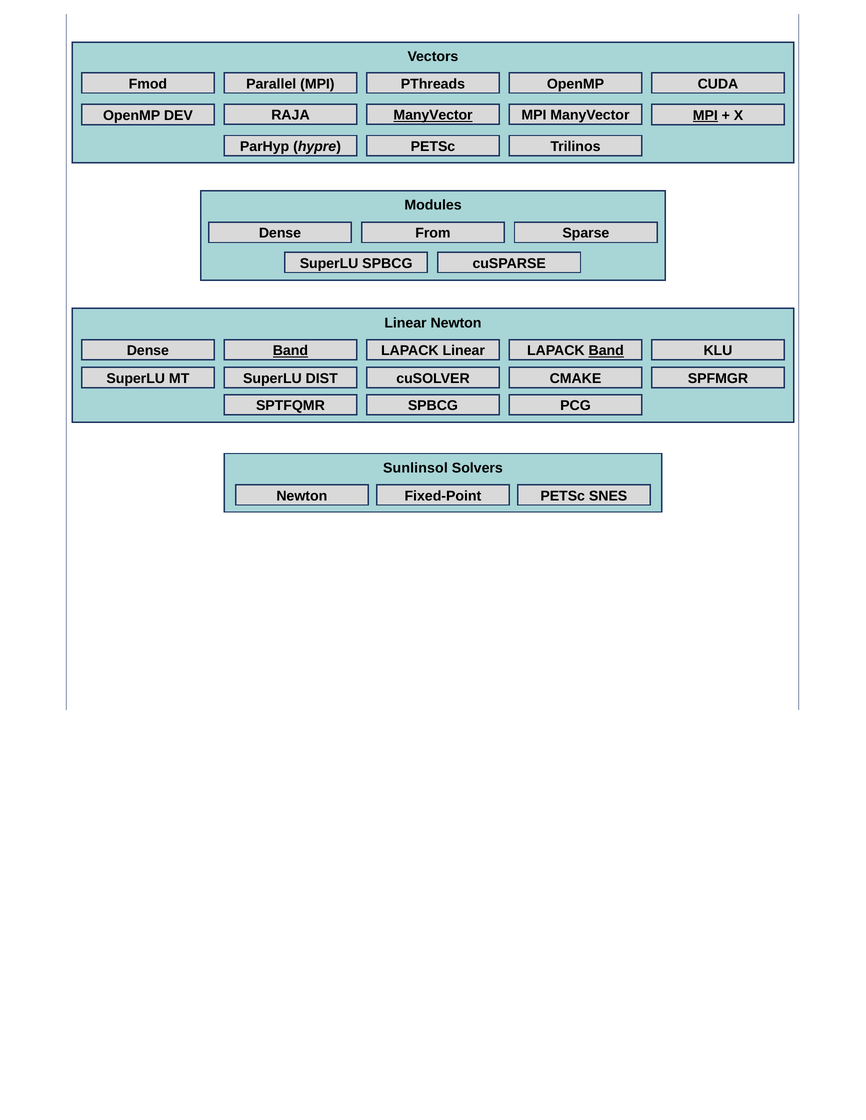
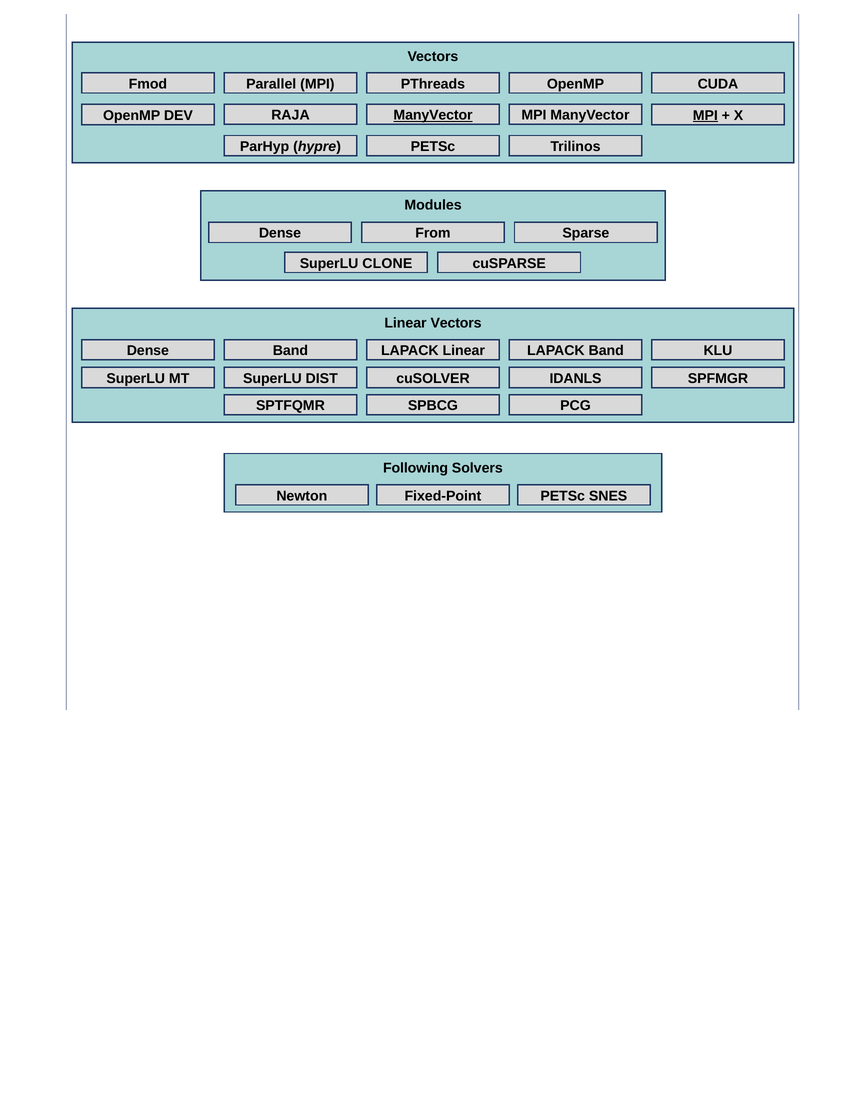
SuperLU SPBCG: SPBCG -> CLONE (387, 264)
Linear Newton: Newton -> Vectors (456, 323)
Band underline: present -> none (290, 351)
Band underline: present -> none (606, 351)
CMAKE: CMAKE -> IDANLS (576, 379)
Sunlinsol: Sunlinsol -> Following (416, 468)
